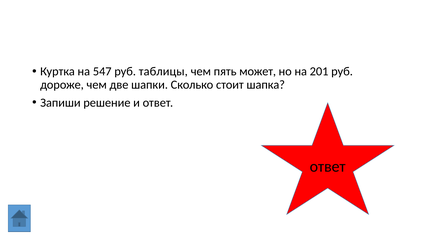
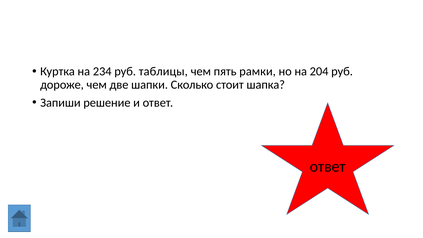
547: 547 -> 234 (102, 72)
может: может -> рамки (258, 72)
201: 201 -> 204 (319, 72)
